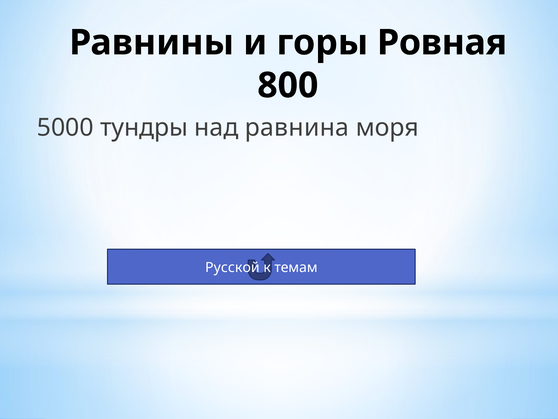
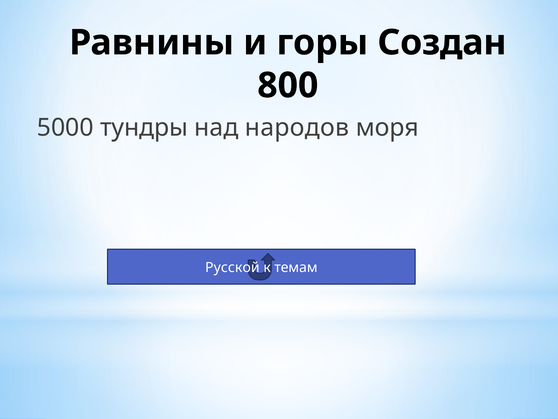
Ровная: Ровная -> Создан (442, 43)
равнина: равнина -> народов (297, 128)
